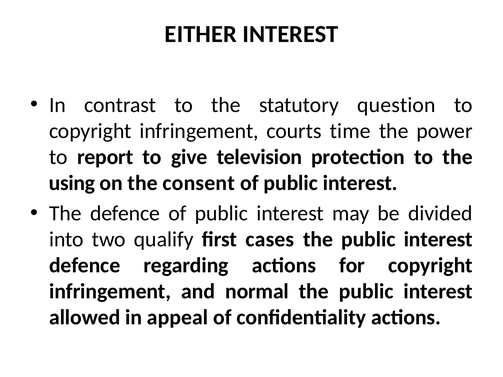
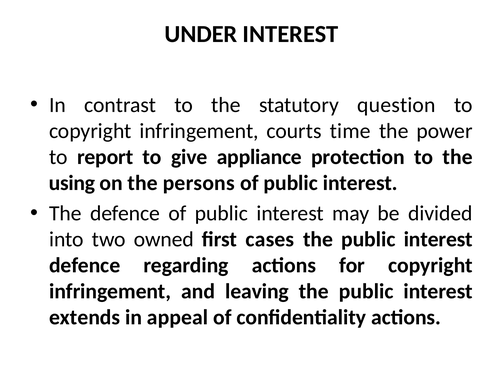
EITHER: EITHER -> UNDER (201, 34)
television: television -> appliance (259, 157)
consent: consent -> persons (199, 183)
qualify: qualify -> owned (164, 240)
normal: normal -> leaving (257, 292)
allowed: allowed -> extends (85, 318)
